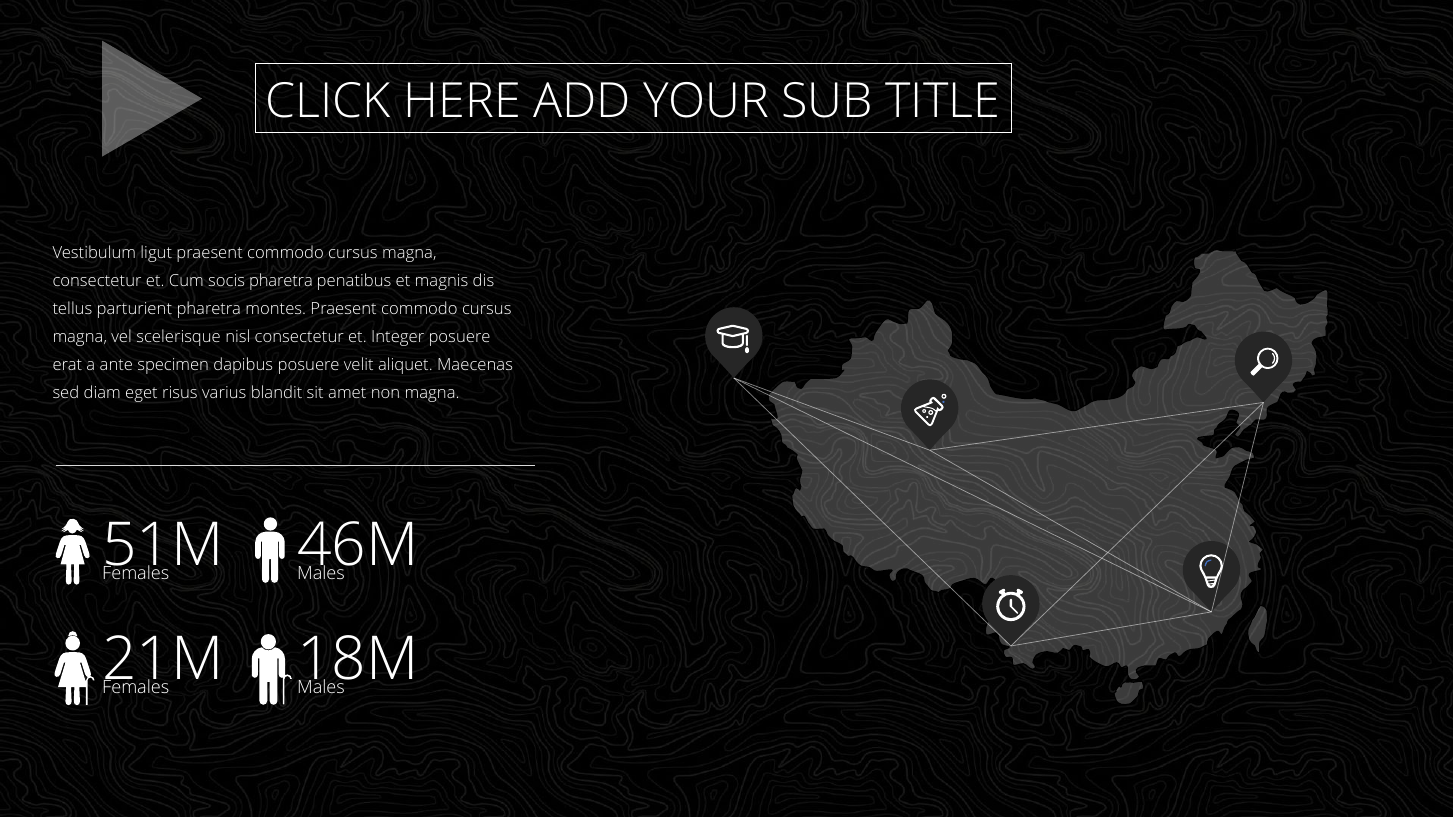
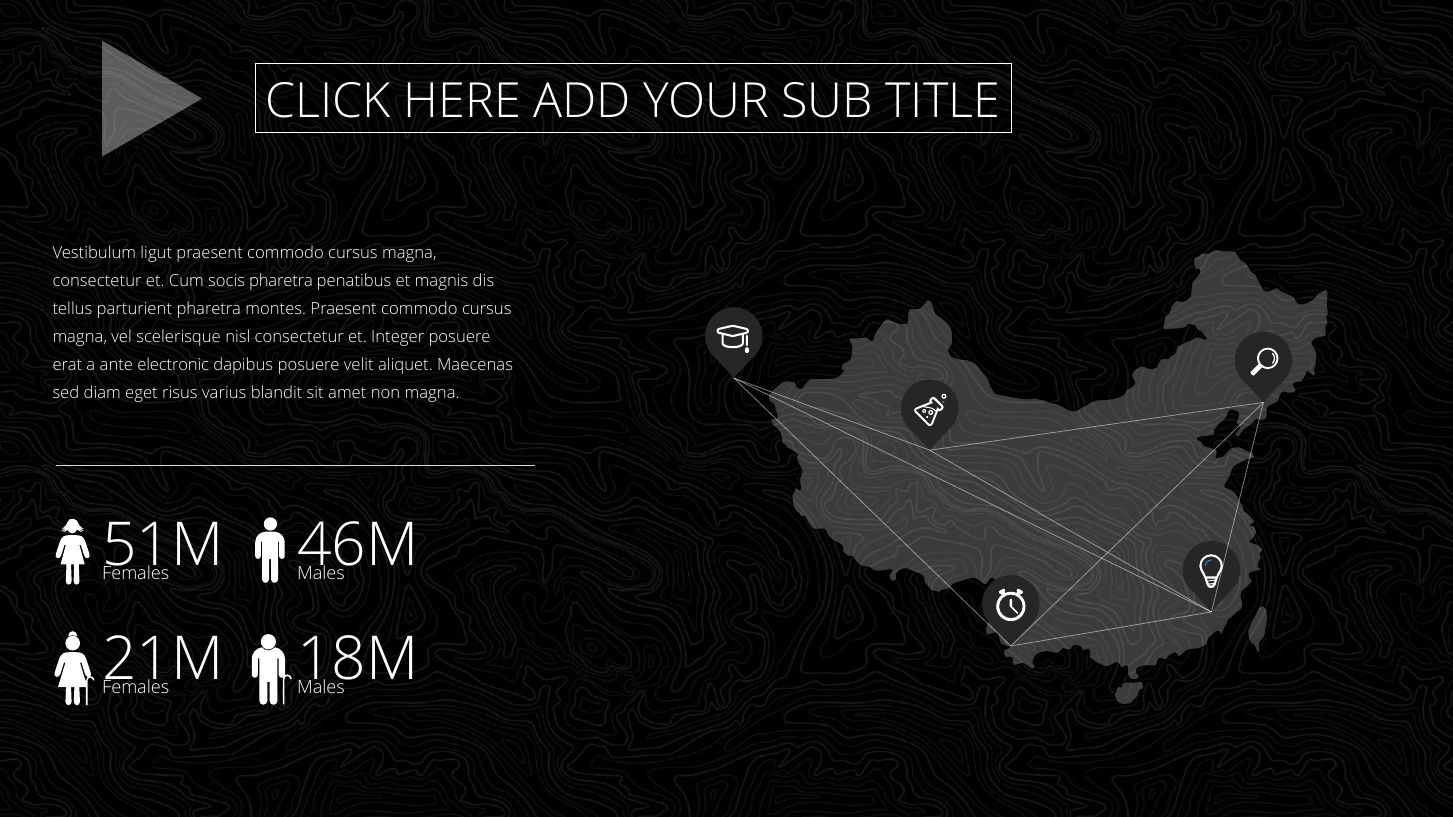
specimen: specimen -> electronic (173, 365)
